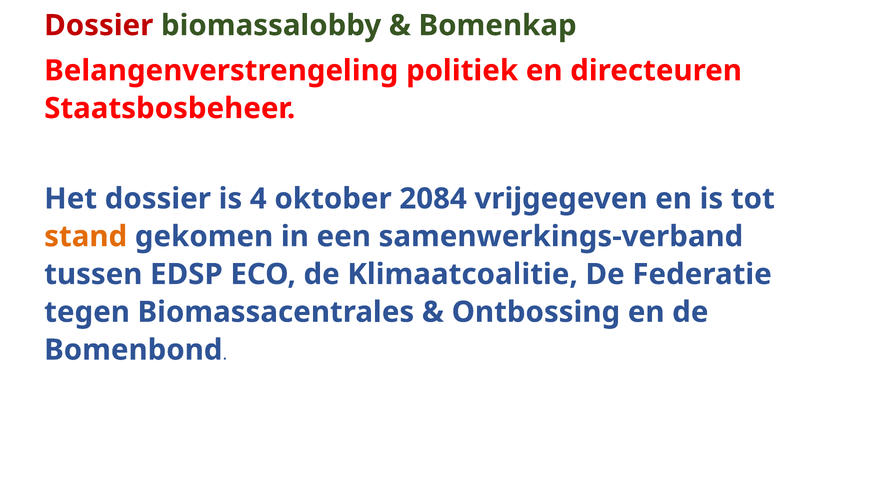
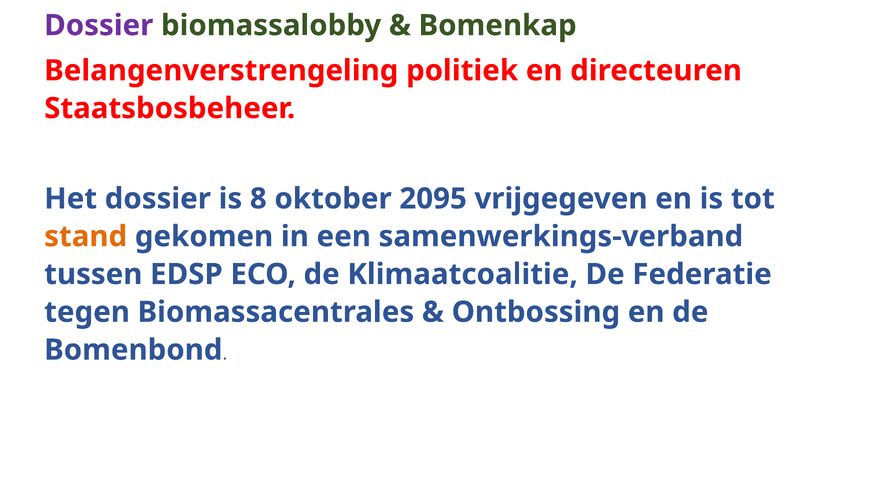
Dossier colour: red -> purple (99, 25)
4: 4 -> 8 (258, 199)
2084: 2084 -> 2095 (433, 199)
